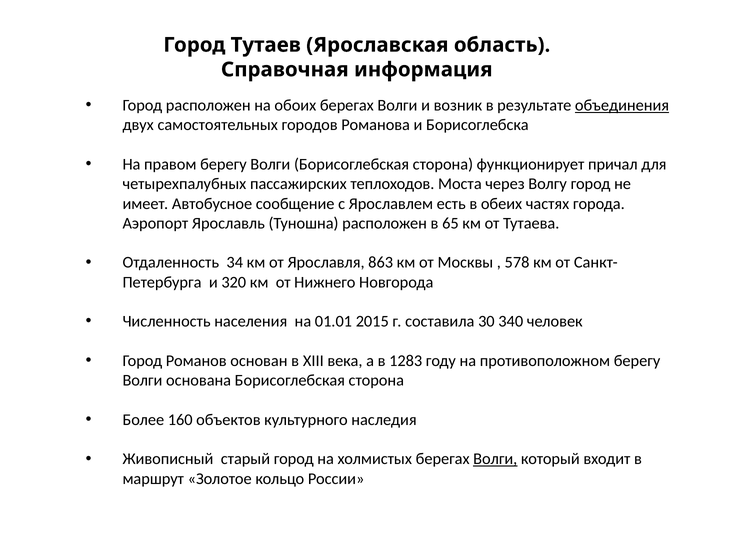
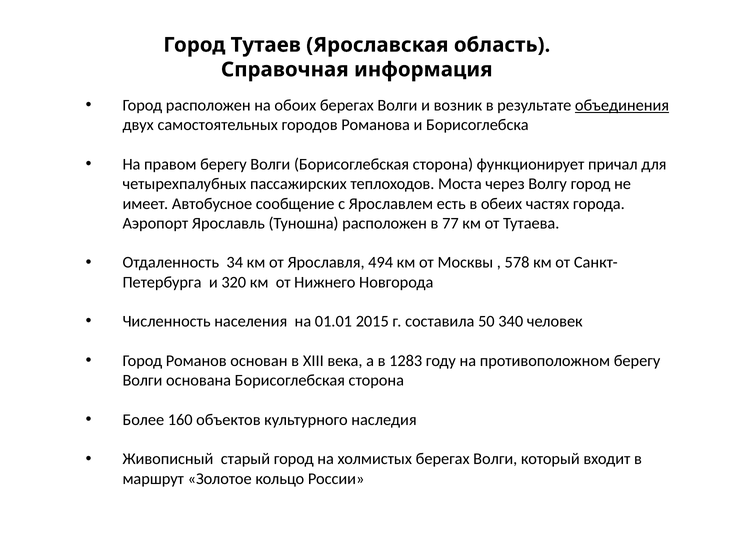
65: 65 -> 77 (450, 223)
863: 863 -> 494 (381, 262)
30: 30 -> 50 (486, 321)
Волги underline: present -> none (495, 459)
